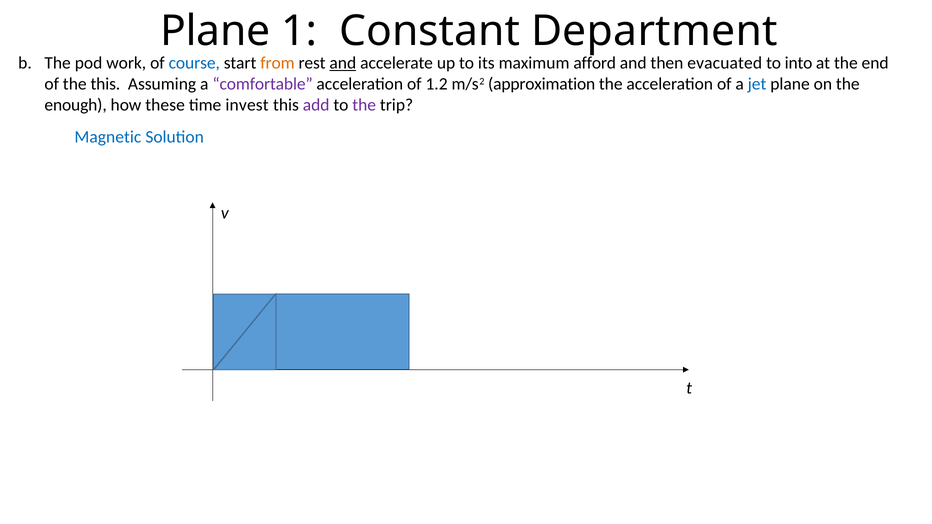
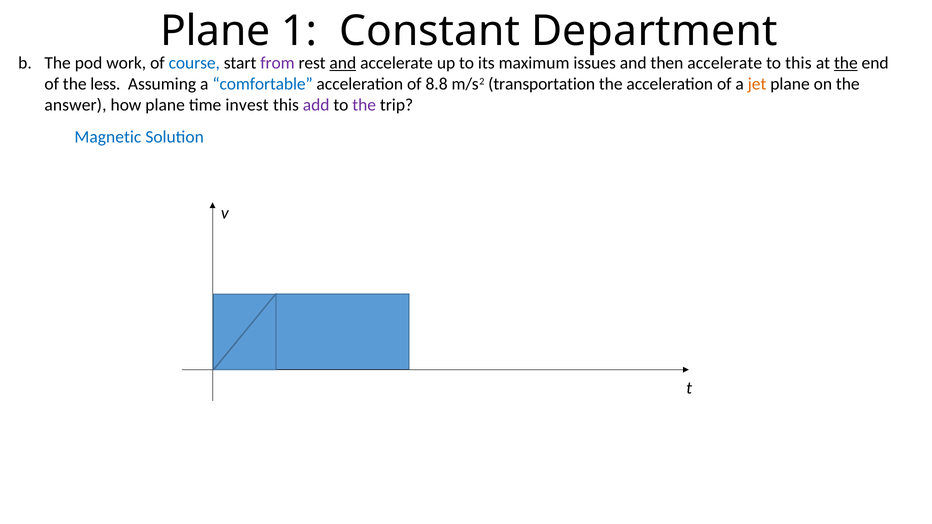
from colour: orange -> purple (277, 63)
afford: afford -> issues (595, 63)
then evacuated: evacuated -> accelerate (725, 63)
to into: into -> this (798, 63)
the underline: none -> present (846, 63)
the this: this -> less (105, 84)
comfortable colour: purple -> blue (263, 84)
1.2: 1.2 -> 8.8 (437, 84)
approximation: approximation -> transportation (542, 84)
jet colour: blue -> orange (757, 84)
enough: enough -> answer (75, 105)
how these: these -> plane (165, 105)
